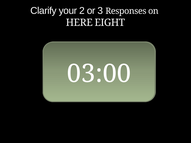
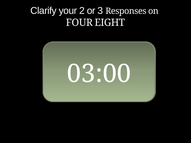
HERE: HERE -> FOUR (79, 23)
